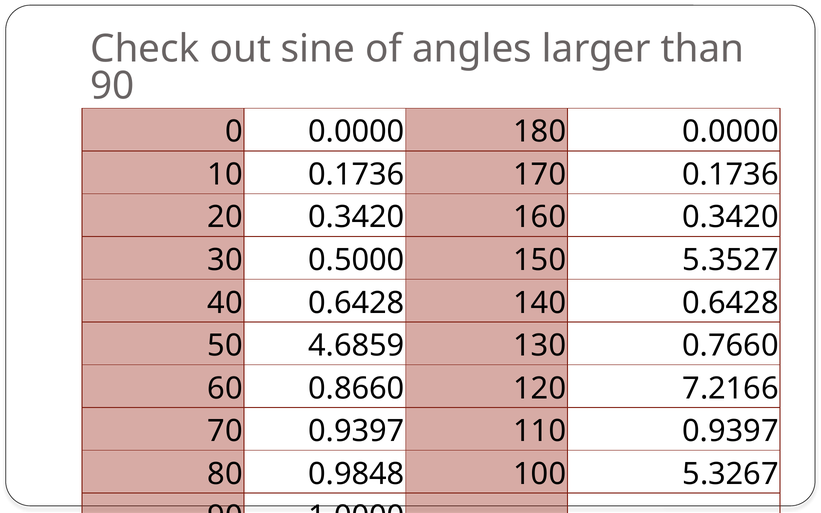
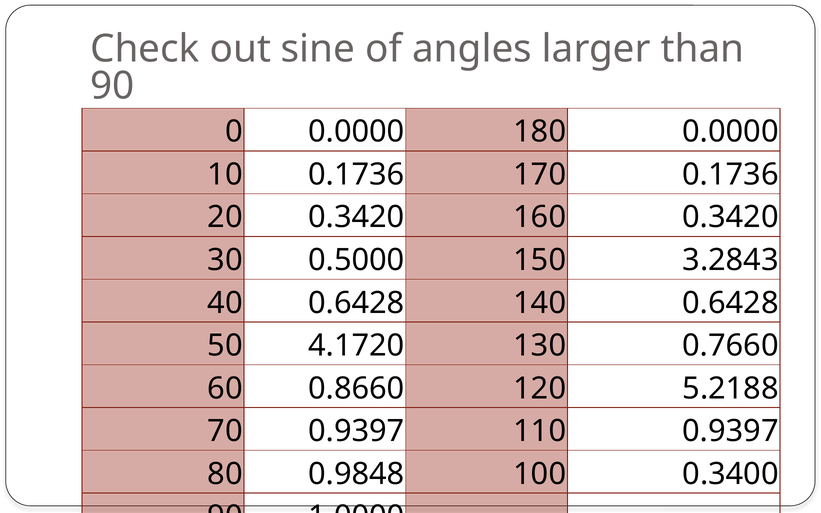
5.3527: 5.3527 -> 3.2843 (731, 260)
4.6859: 4.6859 -> 4.1720 (356, 346)
7.2166: 7.2166 -> 5.2188 (731, 388)
5.3267: 5.3267 -> 0.3400 (731, 474)
